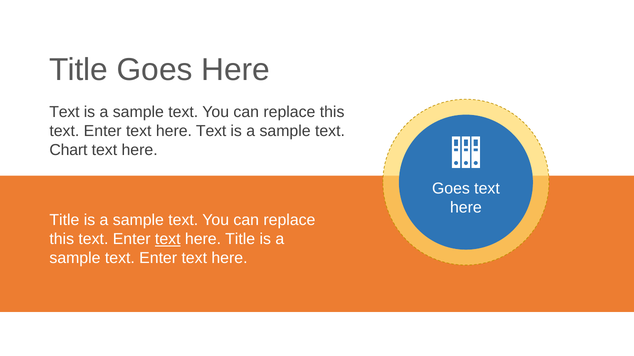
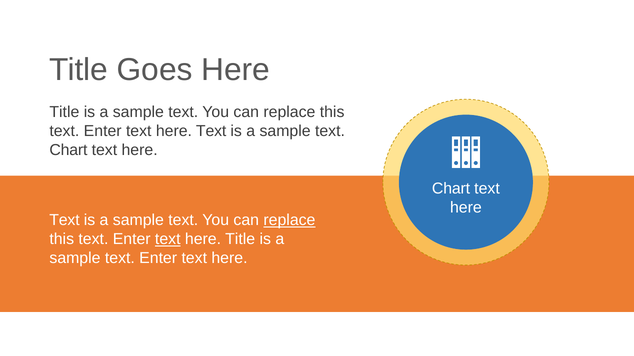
Text: Text -> Title (64, 112)
Goes: Goes -> Chart (451, 189)
Title: Title -> Text (64, 220)
replace underline: none -> present (289, 220)
